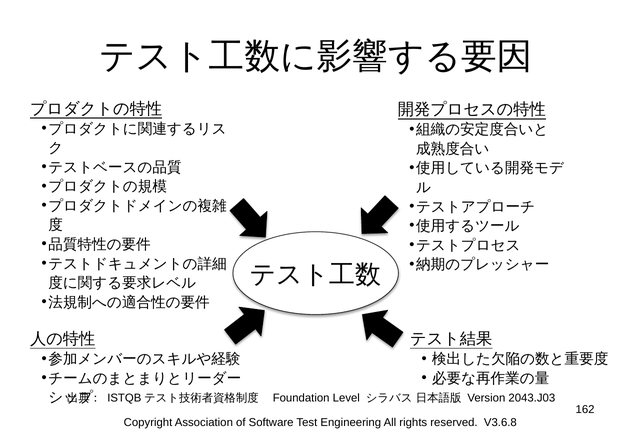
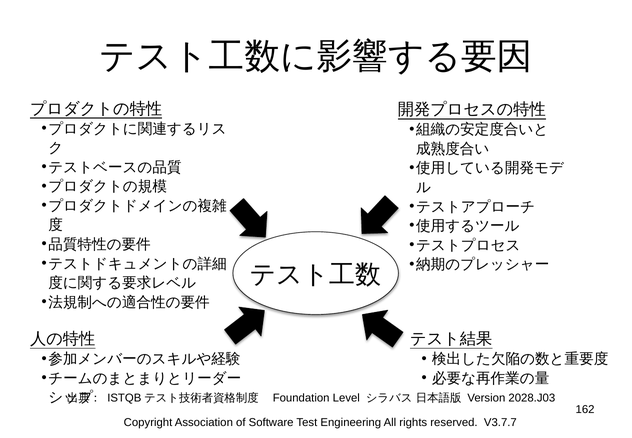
2043.J03: 2043.J03 -> 2028.J03 (532, 397)
V3.6.8: V3.6.8 -> V3.7.7 (500, 422)
